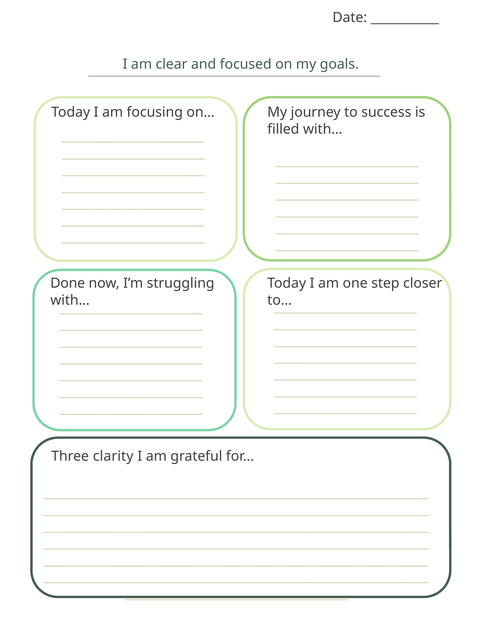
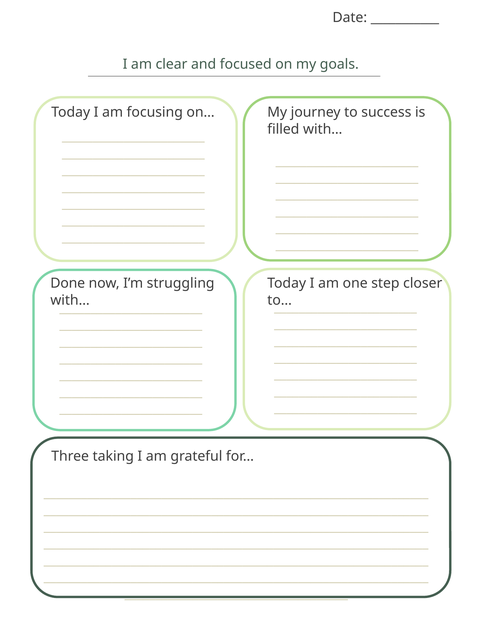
clarity: clarity -> taking (113, 457)
